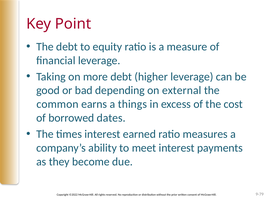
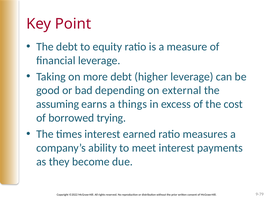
common: common -> assuming (58, 104)
dates: dates -> trying (111, 118)
